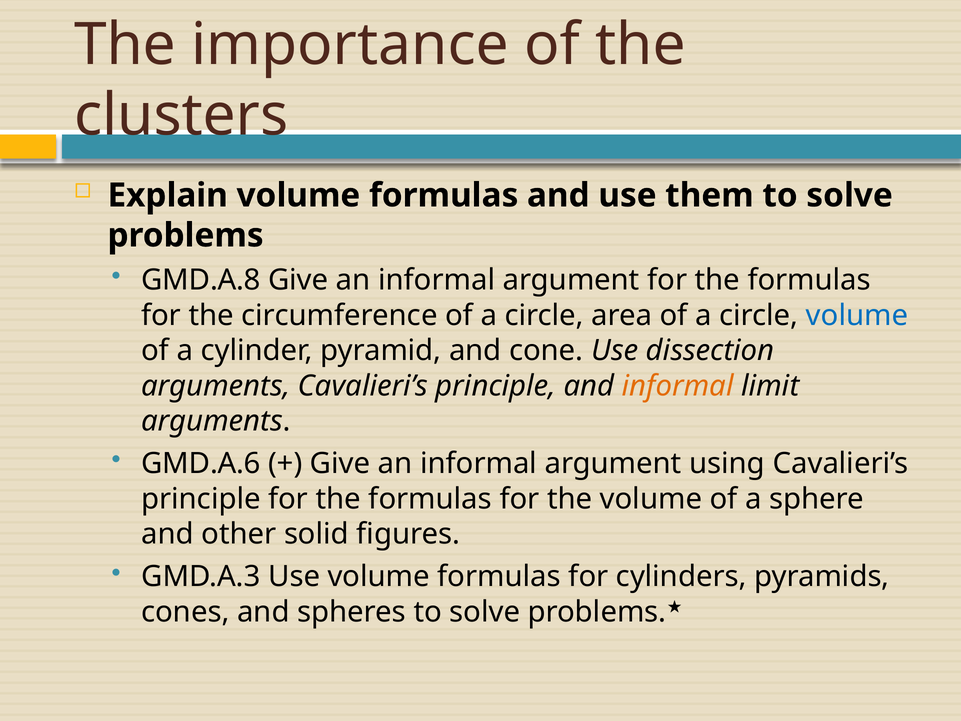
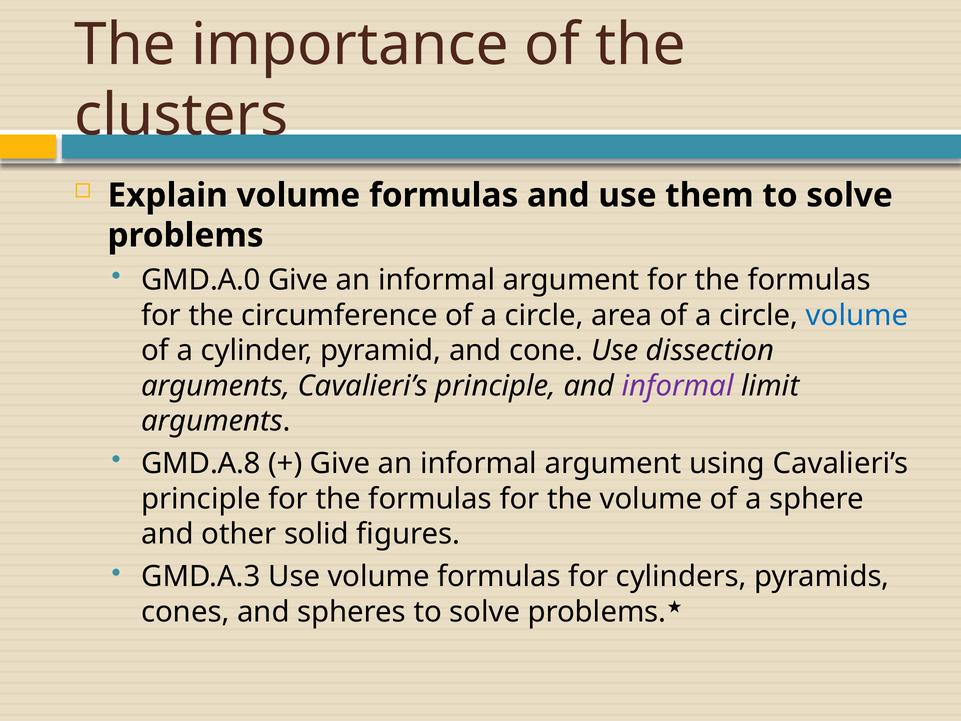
GMD.A.8: GMD.A.8 -> GMD.A.0 (201, 280)
informal colour: orange -> purple (678, 386)
GMD.A.6: GMD.A.6 -> GMD.A.8 (201, 464)
